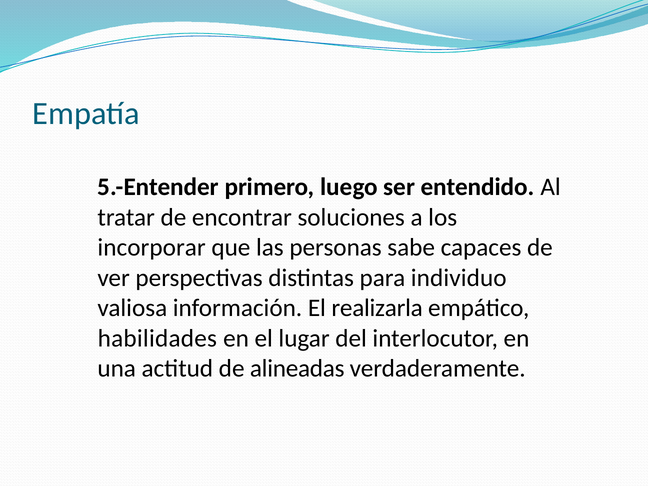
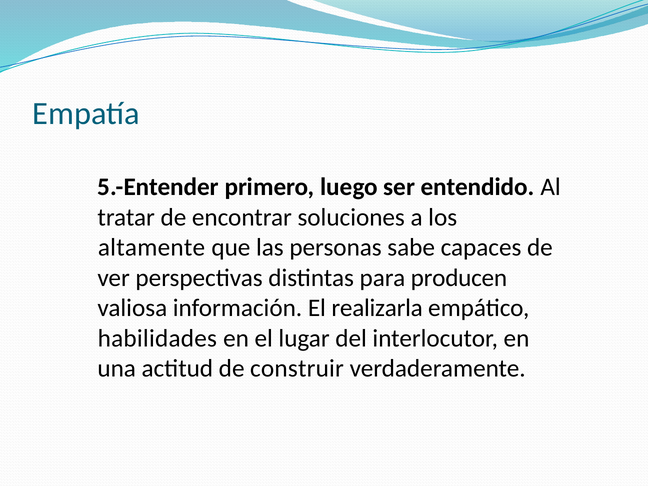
incorporar: incorporar -> altamente (152, 248)
individuo: individuo -> producen (459, 278)
alineadas: alineadas -> construir (297, 369)
